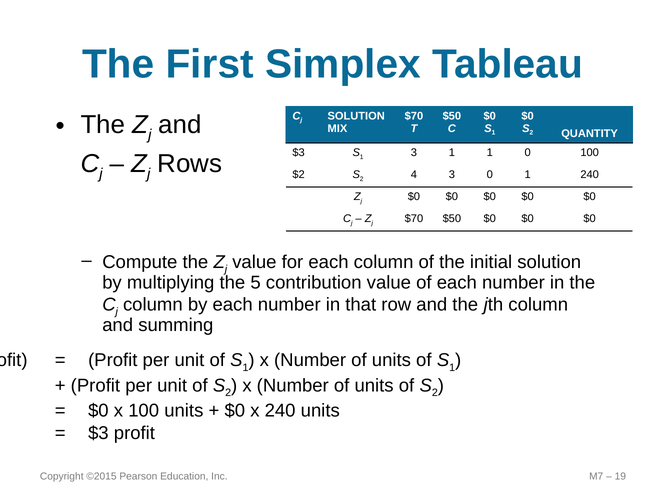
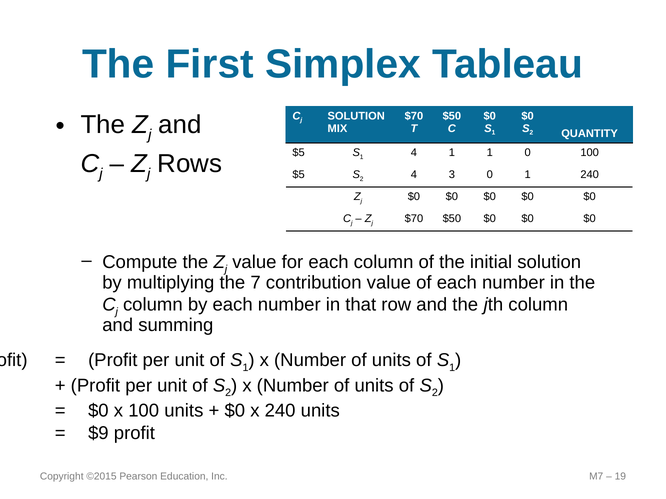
$3: $3 -> $5 (299, 153)
1 3: 3 -> 4 (414, 153)
$2: $2 -> $5 (299, 175)
5: 5 -> 7 (256, 283)
$3: $3 -> $9 (98, 433)
